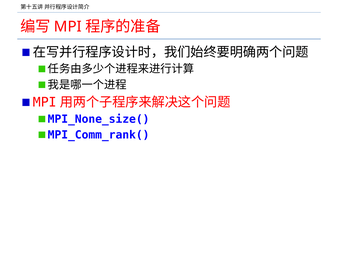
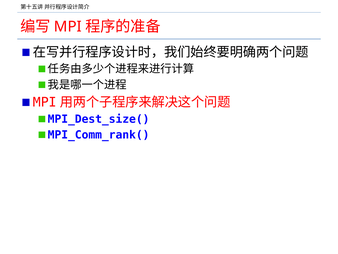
MPI_None_size(: MPI_None_size( -> MPI_Dest_size( (99, 119)
